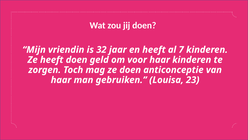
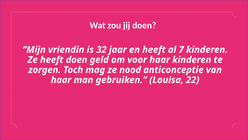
ze doen: doen -> nood (130, 70)
23: 23 -> 22 (193, 80)
